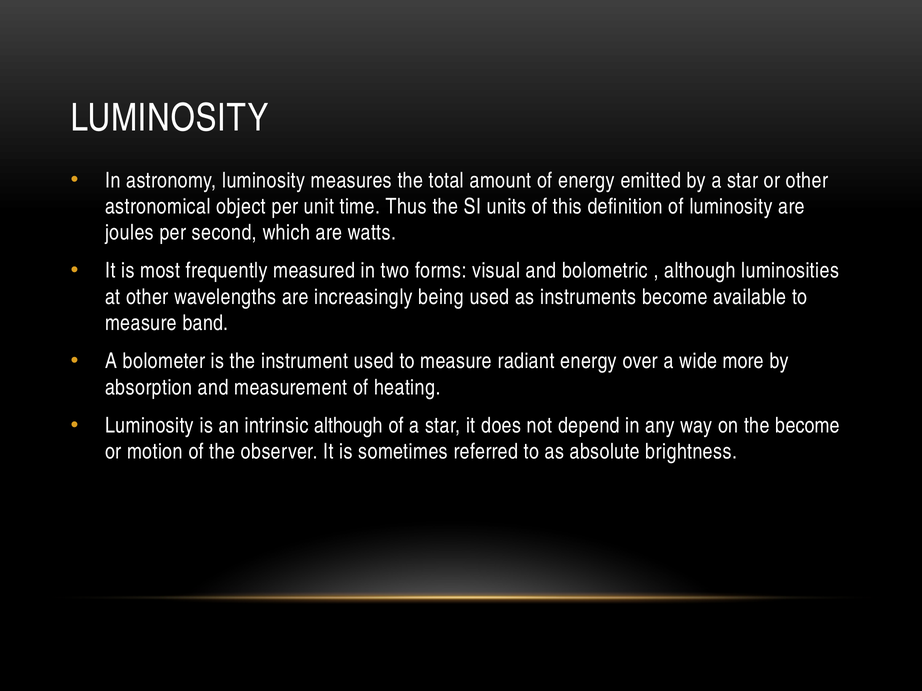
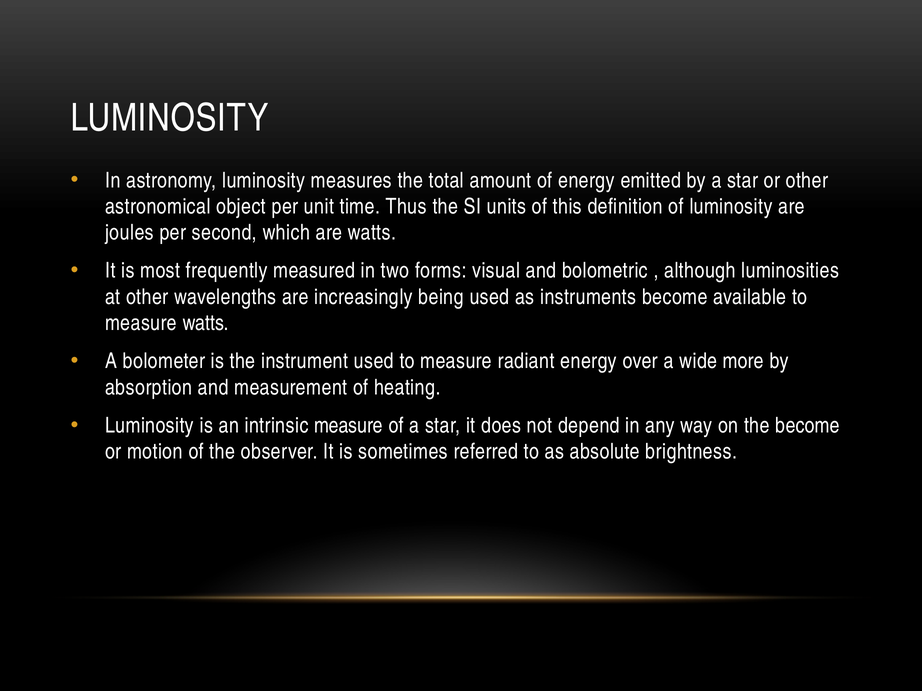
measure band: band -> watts (206, 323)
intrinsic although: although -> measure (348, 426)
